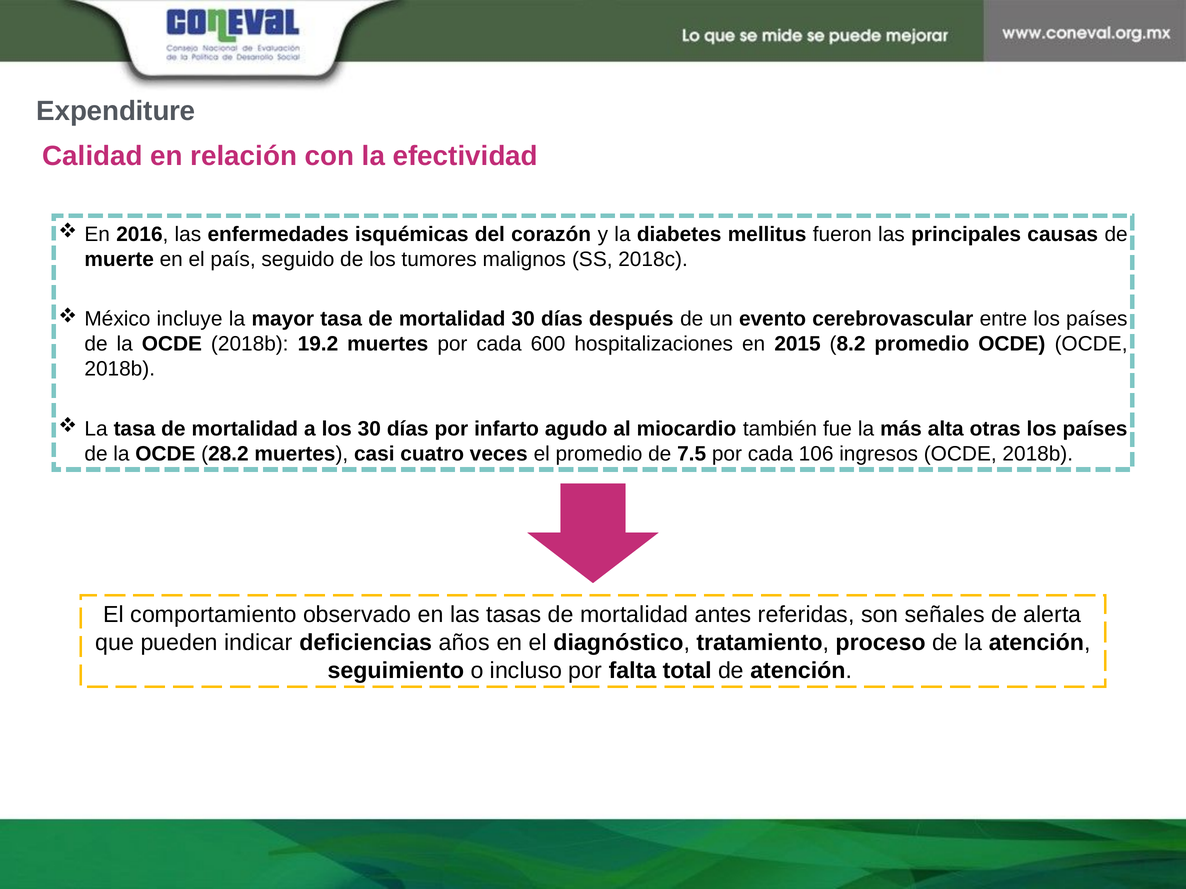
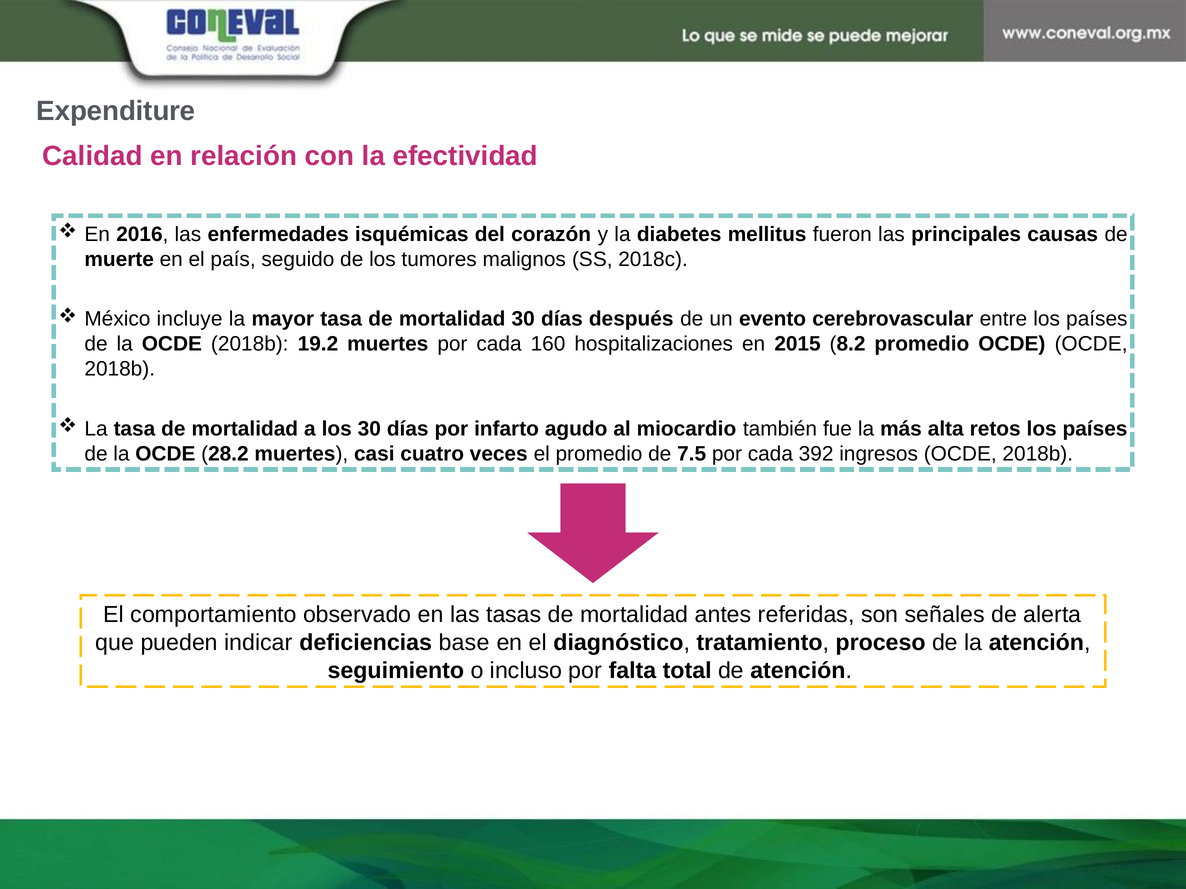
600: 600 -> 160 (548, 344)
otras: otras -> retos (995, 429)
106: 106 -> 392 (816, 454)
años: años -> base (464, 643)
